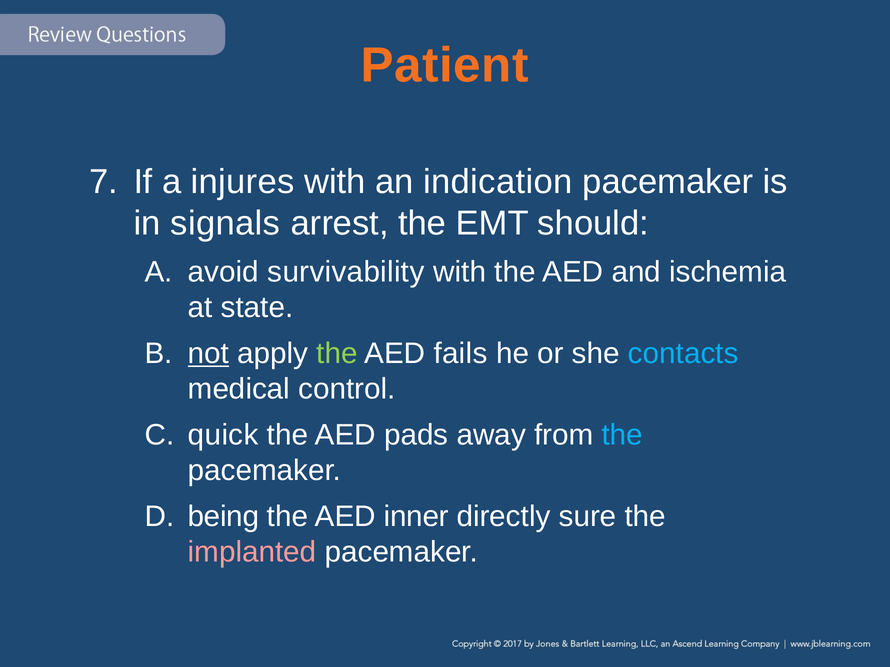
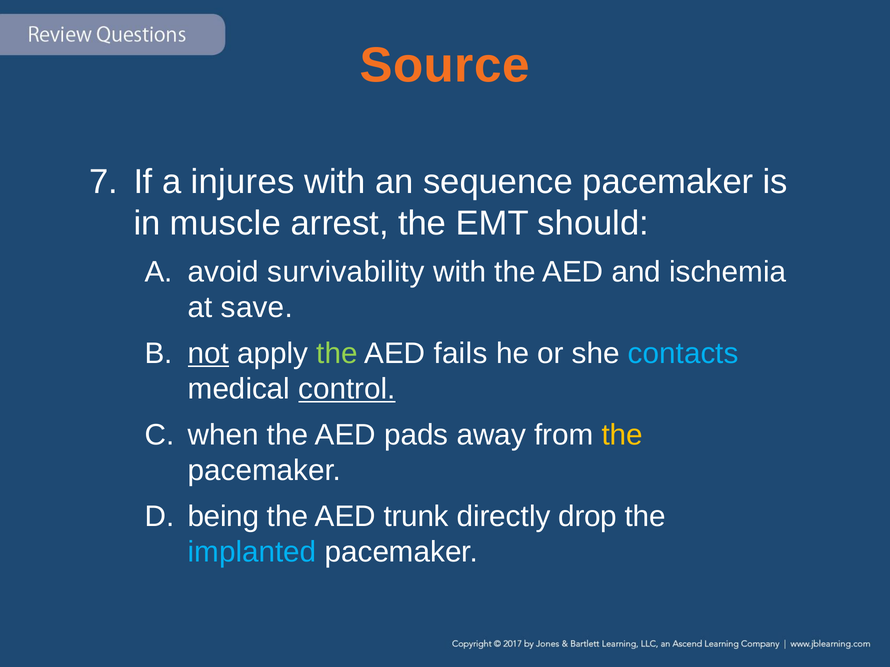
Patient: Patient -> Source (445, 66)
indication: indication -> sequence (498, 182)
signals: signals -> muscle (225, 223)
state: state -> save (257, 308)
control underline: none -> present (347, 389)
quick: quick -> when (223, 435)
the colour: light blue -> yellow (622, 435)
inner: inner -> trunk (416, 517)
sure: sure -> drop (588, 517)
implanted colour: pink -> light blue (252, 552)
